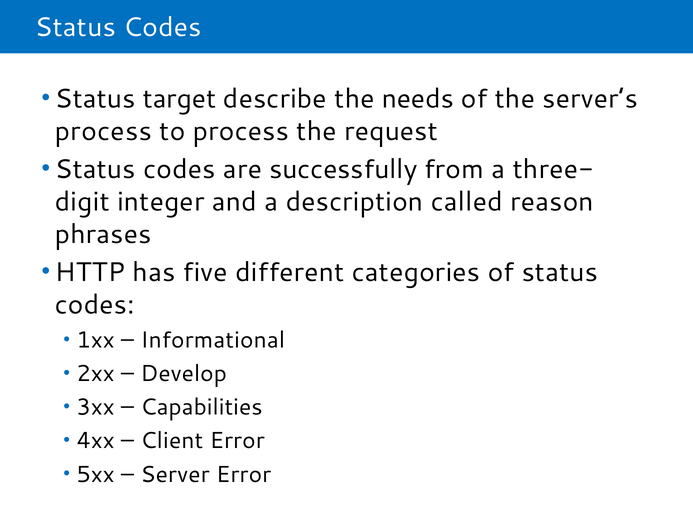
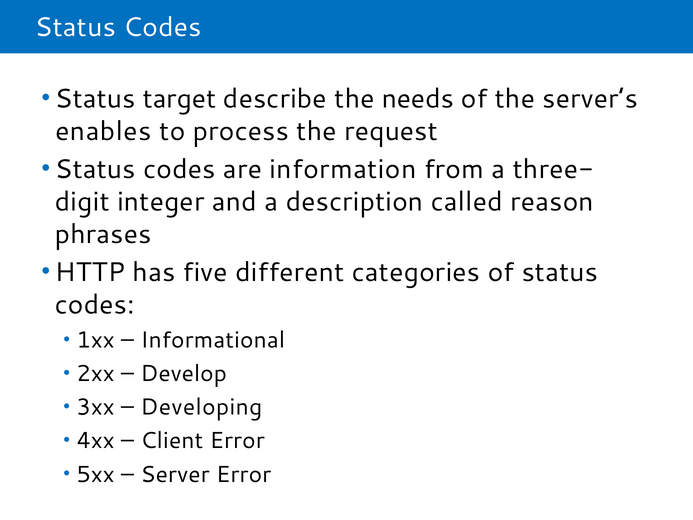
process: process -> enables (103, 131)
successfully: successfully -> information (343, 169)
Capabilities: Capabilities -> Developing (201, 407)
